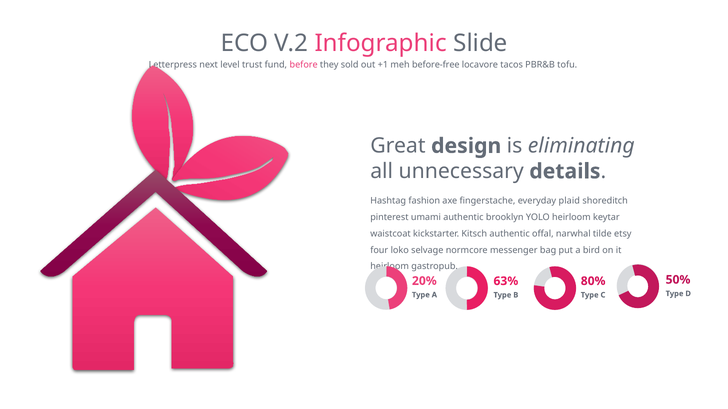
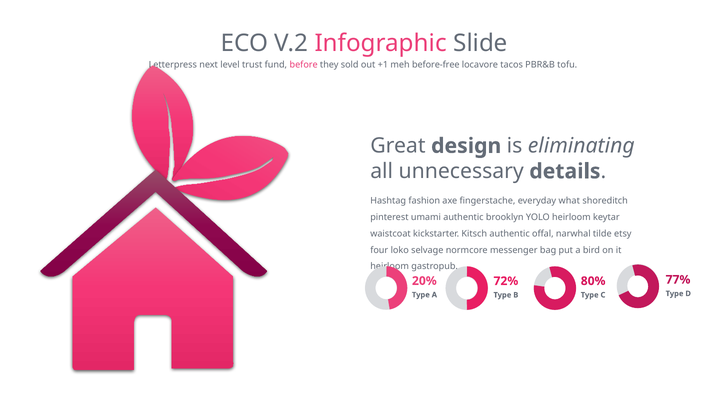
plaid: plaid -> what (569, 201)
50%: 50% -> 77% (678, 280)
63%: 63% -> 72% (506, 281)
